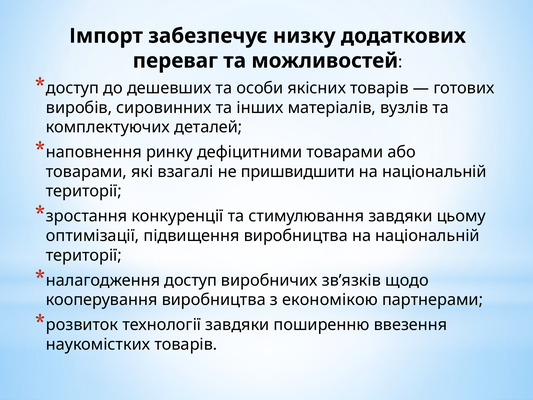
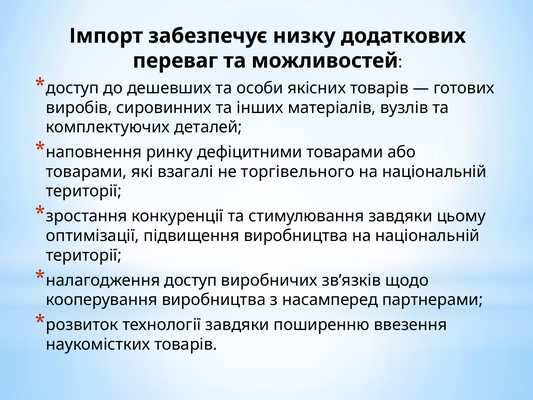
пришвидшити: пришвидшити -> торгівельного (298, 172)
економікою: економікою -> насамперед (330, 300)
